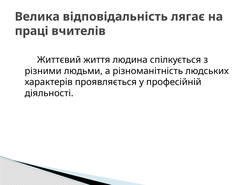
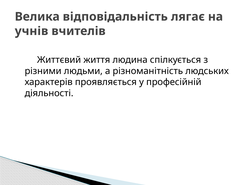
праці: праці -> учнів (32, 31)
